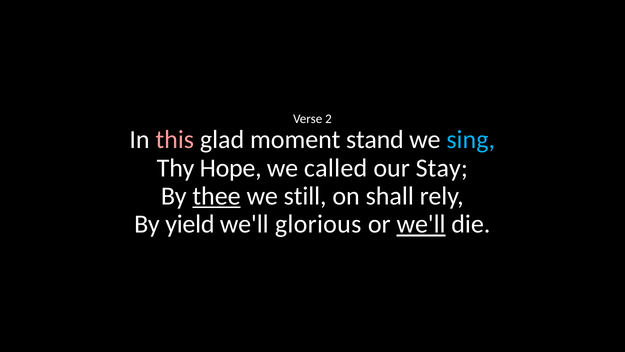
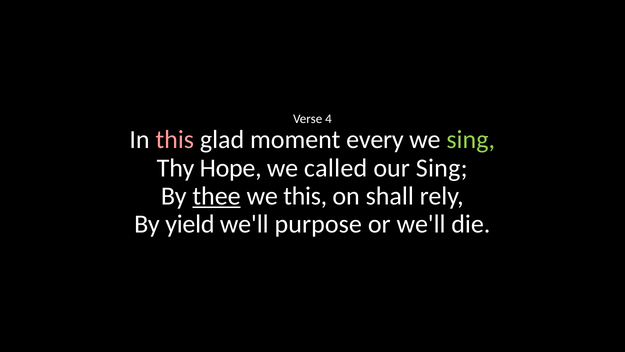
2: 2 -> 4 (329, 119)
stand: stand -> every (375, 140)
sing colour: light blue -> light green (471, 140)
our Stay: Stay -> Sing (442, 168)
we still: still -> this (305, 196)
glorious: glorious -> purpose (318, 224)
we'll underline: present -> none (421, 224)
